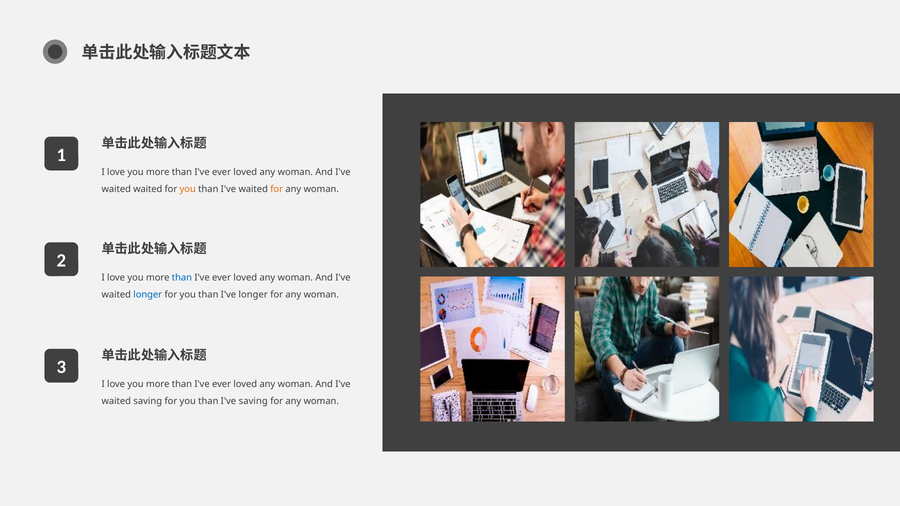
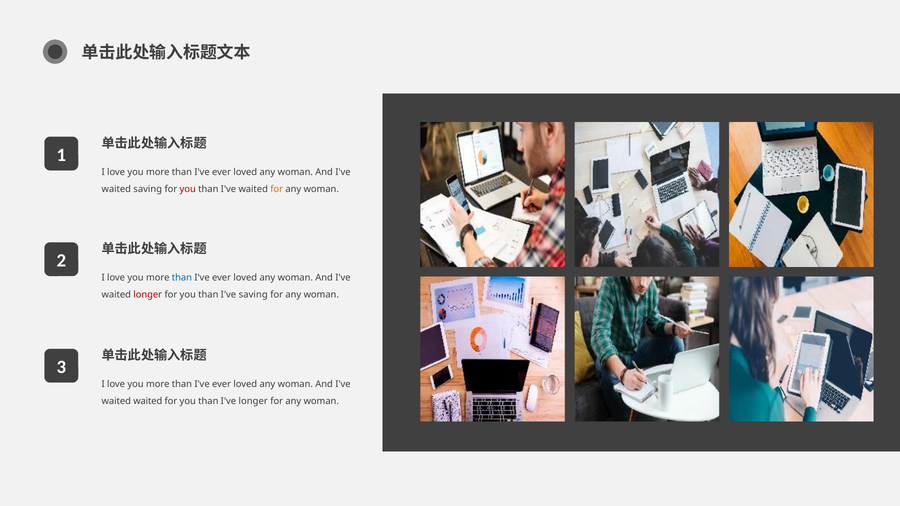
waited waited: waited -> saving (148, 189)
you colour: orange -> red (188, 189)
longer colour: blue -> red (148, 295)
I've longer: longer -> saving (253, 295)
waited saving: saving -> waited (148, 401)
I've saving: saving -> longer (253, 401)
